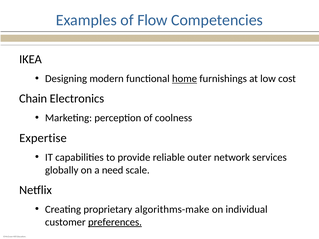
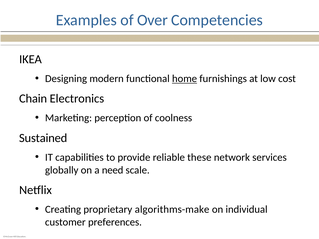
Flow: Flow -> Over (152, 20)
Expertise: Expertise -> Sustained (43, 138)
outer: outer -> these (199, 157)
preferences underline: present -> none (115, 222)
